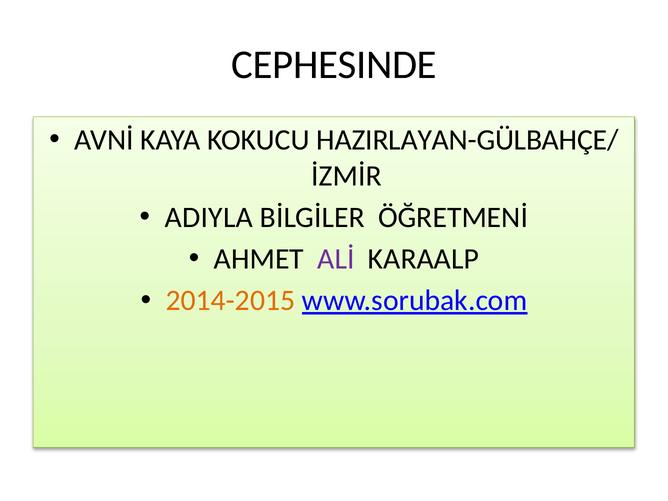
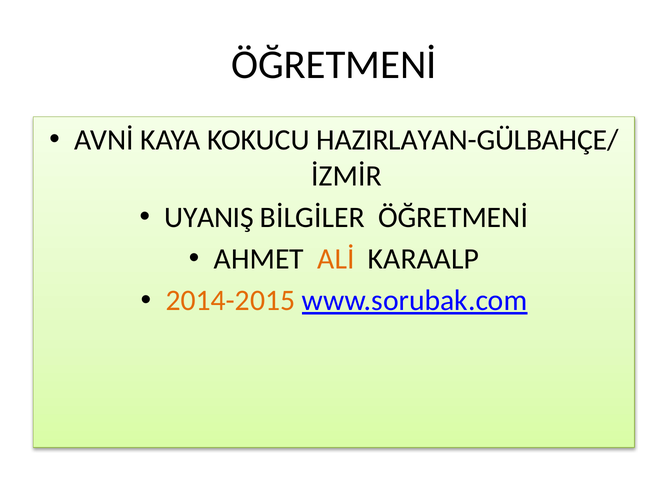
CEPHESINDE: CEPHESINDE -> ÖĞRETMENİ (334, 65)
ADIYLA: ADIYLA -> UYANIŞ (209, 217)
ALİ colour: purple -> orange (336, 259)
